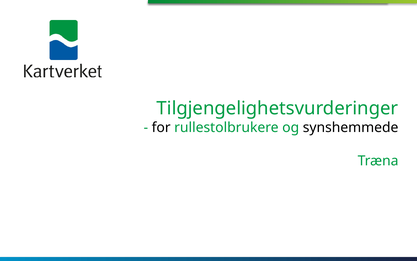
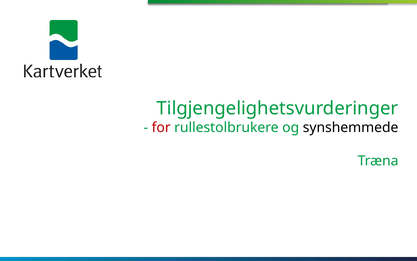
for colour: black -> red (161, 127)
